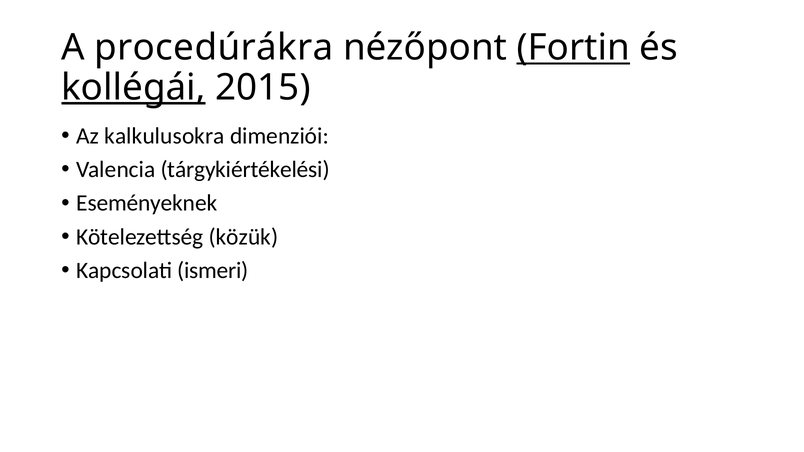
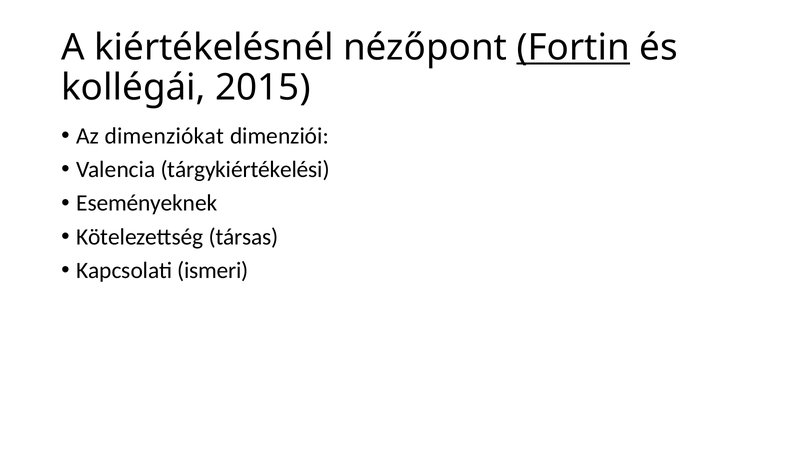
procedúrákra: procedúrákra -> kiértékelésnél (214, 48)
kollégái underline: present -> none (133, 87)
kalkulusokra: kalkulusokra -> dimenziókat (164, 136)
közük: közük -> társas (244, 237)
